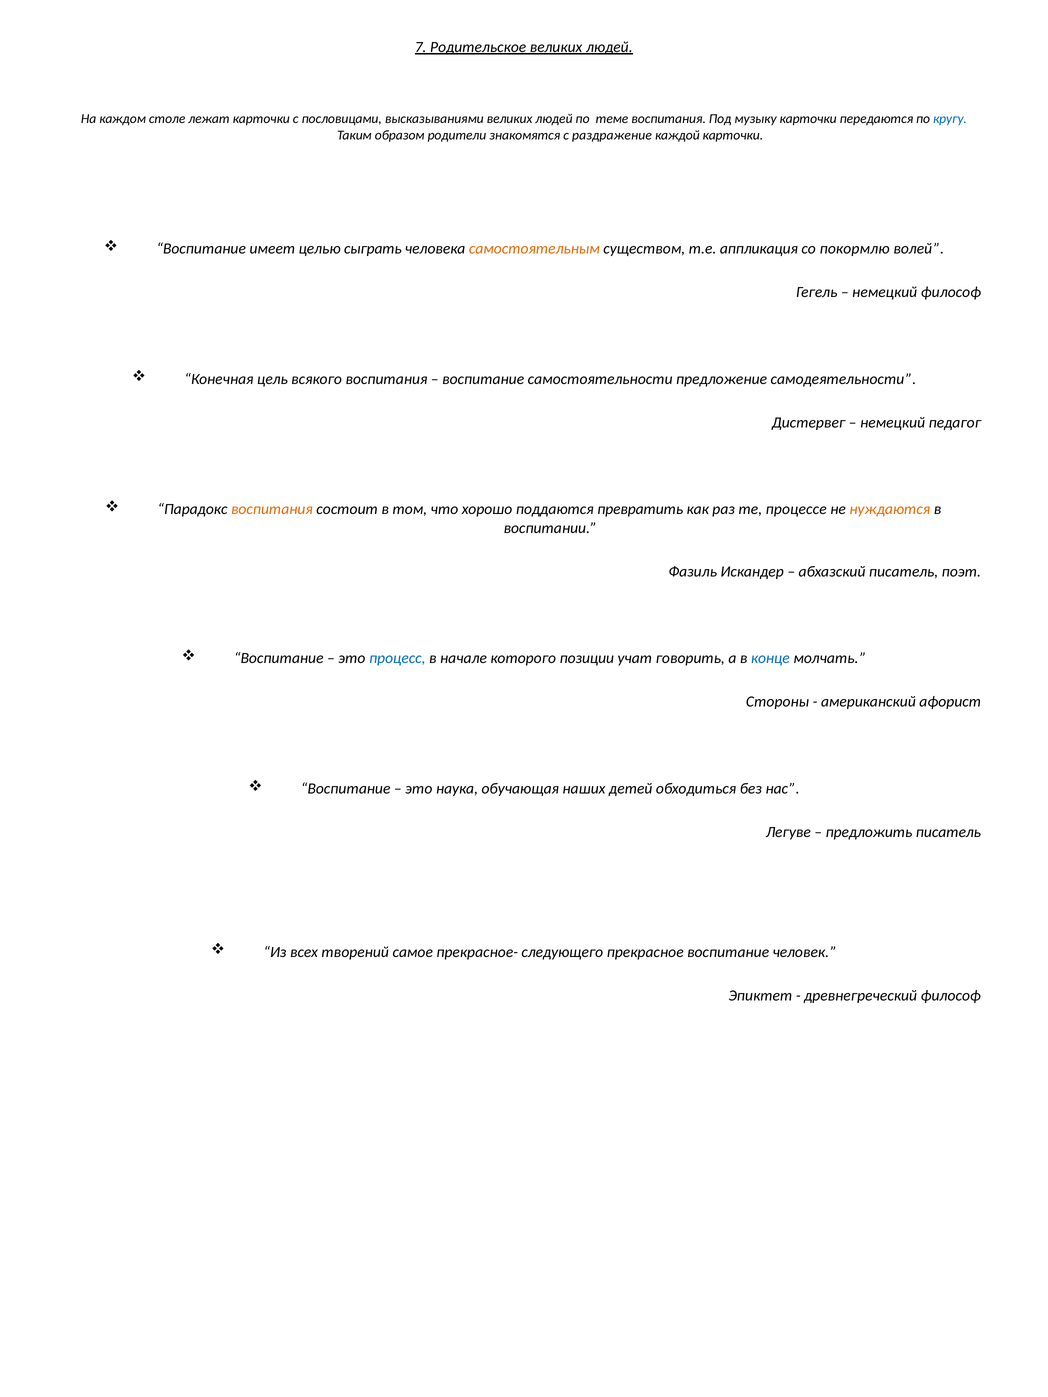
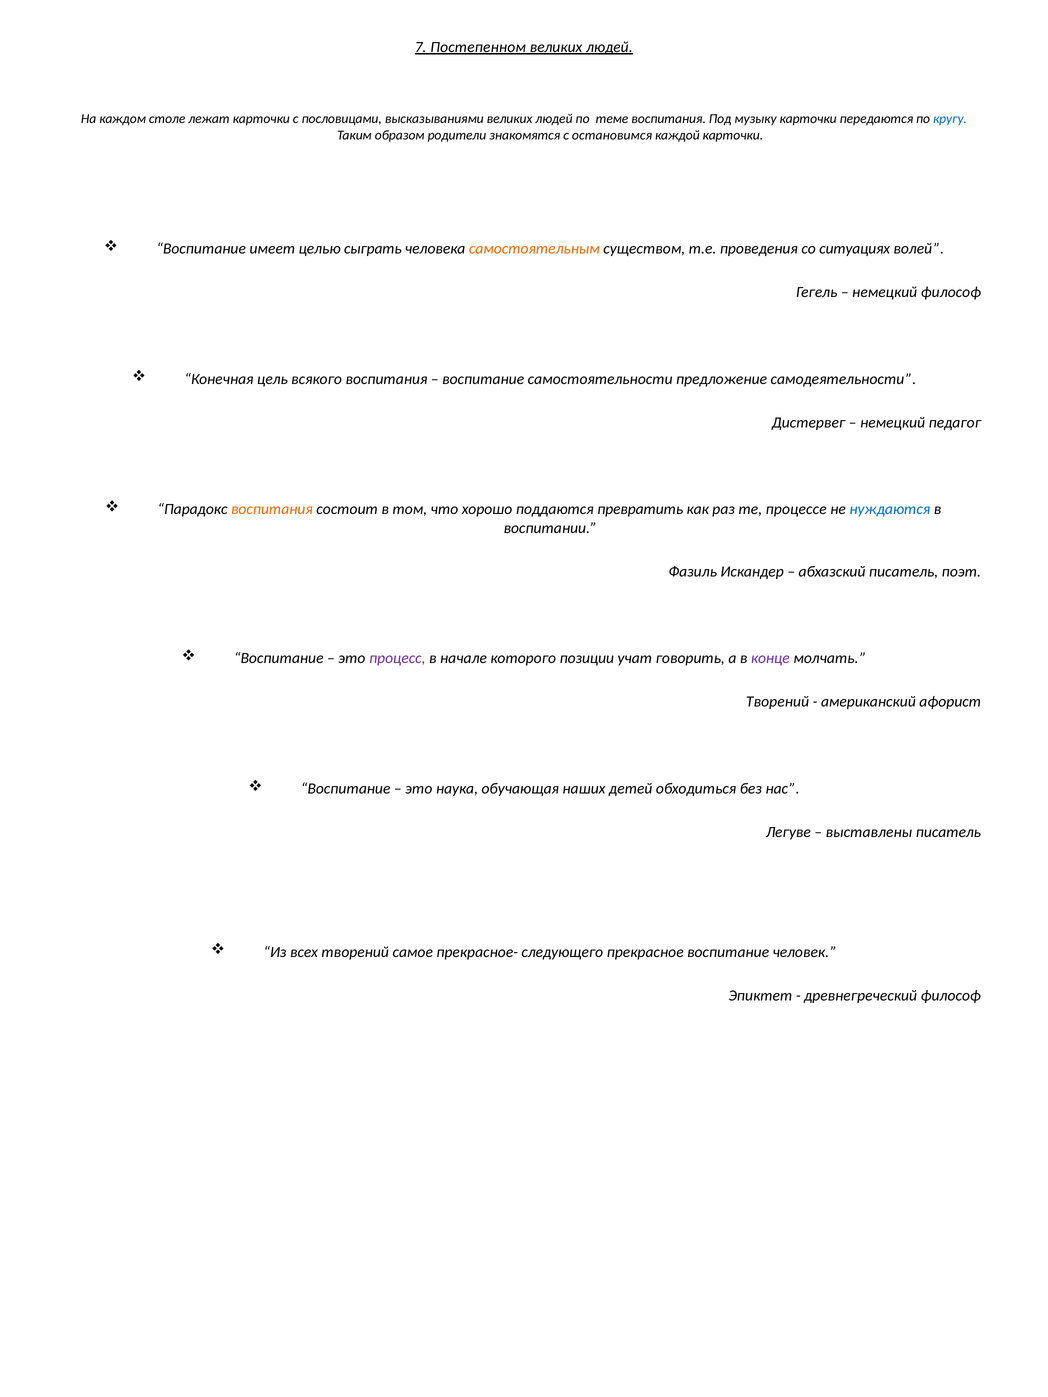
Родительское: Родительское -> Постепенном (478, 47)
раздражение: раздражение -> остановимся (612, 135)
аппликация: аппликация -> проведения (759, 249)
покормлю: покормлю -> ситуациях (855, 249)
нуждаются colour: orange -> blue (890, 509)
процесс colour: blue -> purple (397, 658)
конце colour: blue -> purple (770, 658)
Стороны: Стороны -> Творений (778, 702)
предложить: предложить -> выставлены (869, 832)
